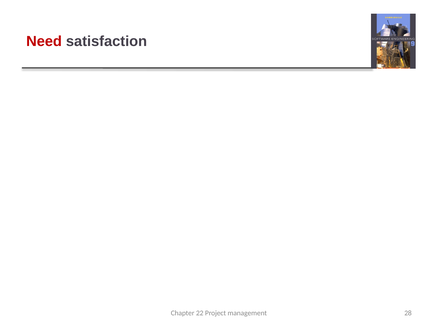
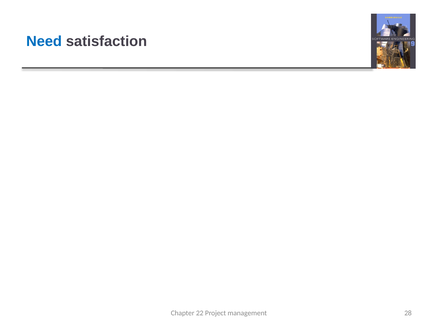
Need colour: red -> blue (44, 42)
